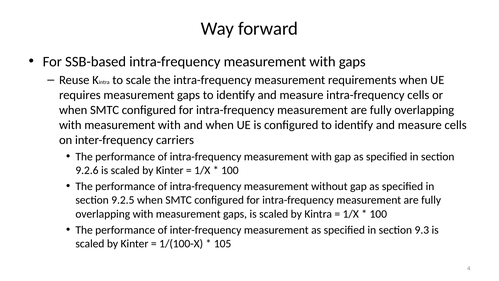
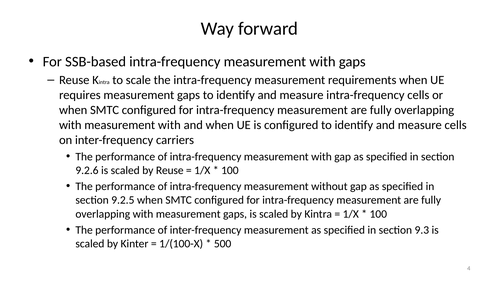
Kinter: Kinter -> Reuse (170, 170)
105: 105 -> 500 (223, 243)
